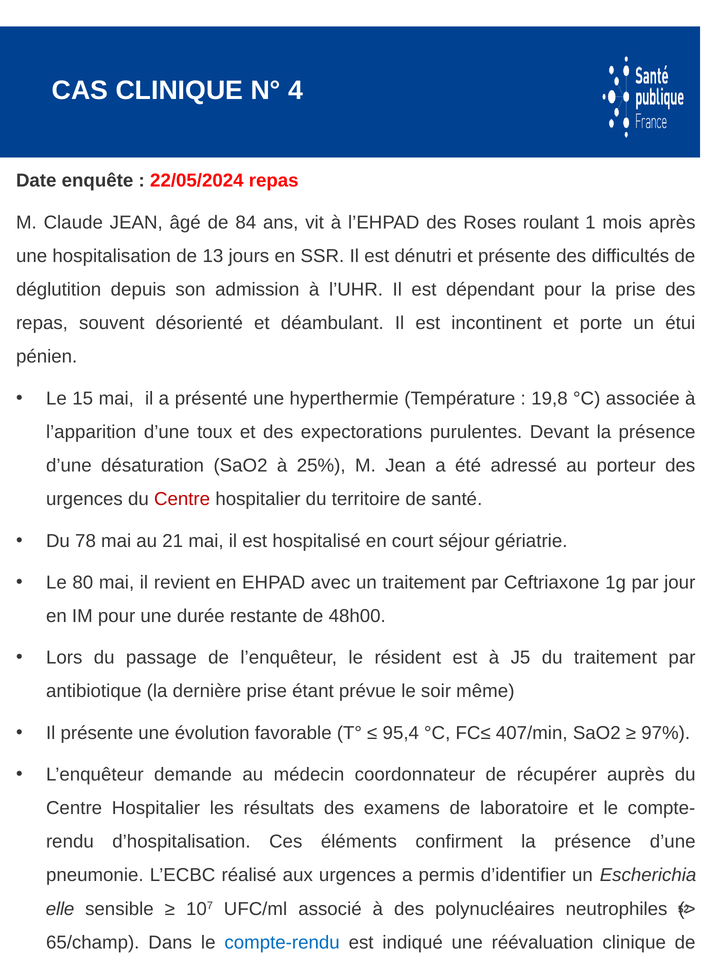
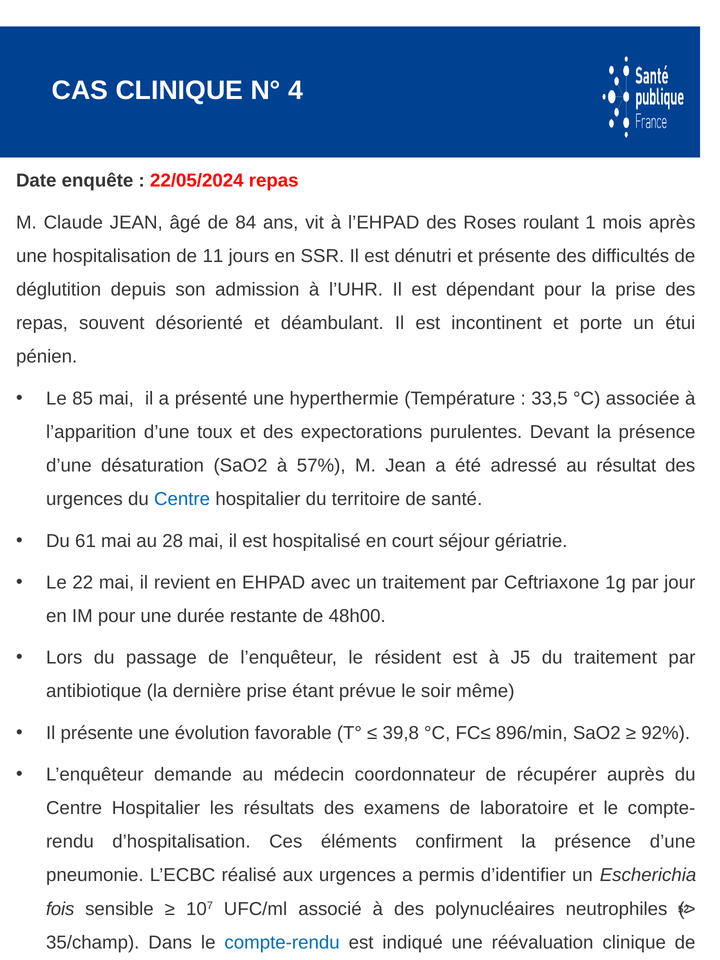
13: 13 -> 11 (213, 256)
15: 15 -> 85 (83, 398)
19,8: 19,8 -> 33,5 (549, 398)
25%: 25% -> 57% (321, 466)
porteur: porteur -> résultat (626, 466)
Centre colour: red -> blue (182, 499)
78: 78 -> 61 (85, 541)
21: 21 -> 28 (173, 541)
80: 80 -> 22 (83, 582)
95,4: 95,4 -> 39,8 (401, 733)
407/min: 407/min -> 896/min (532, 733)
97%: 97% -> 92% (666, 733)
elle: elle -> fois (60, 909)
65/champ: 65/champ -> 35/champ (93, 943)
